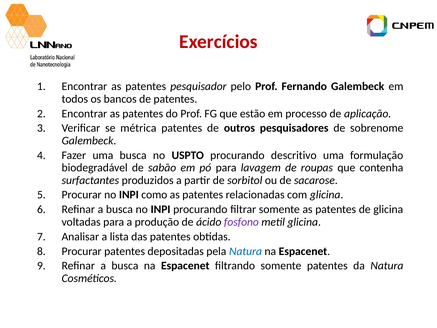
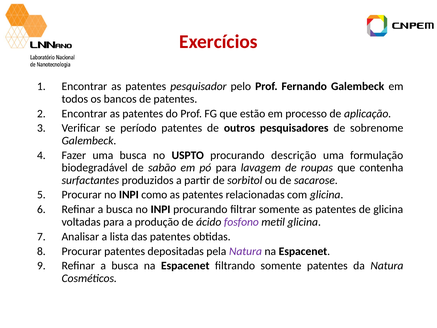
métrica: métrica -> período (138, 128)
descritivo: descritivo -> descrição (294, 155)
Natura colour: blue -> purple (246, 251)
